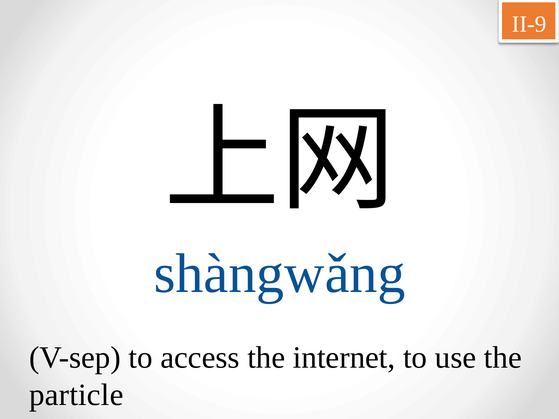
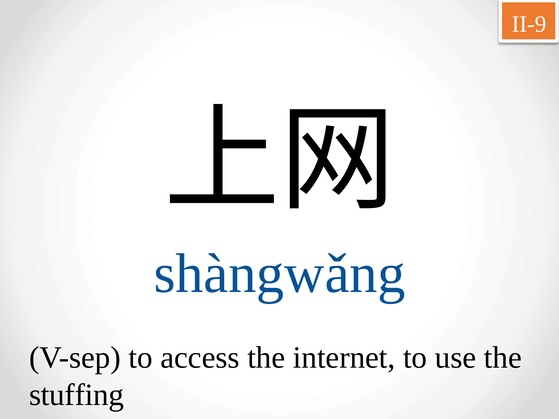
particle: particle -> stuffing (77, 395)
